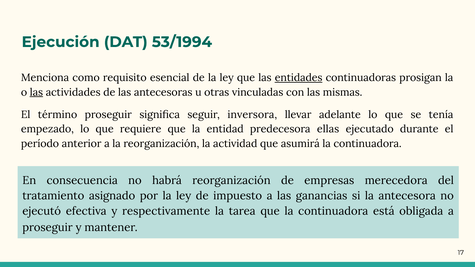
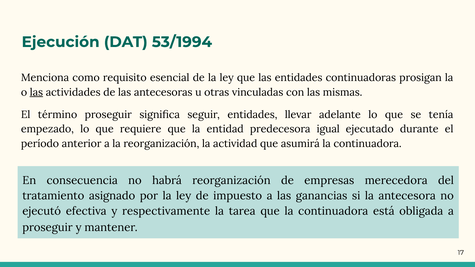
entidades underline: present -> none (299, 78)
seguir inversora: inversora -> entidades (252, 115)
ellas: ellas -> igual (328, 129)
